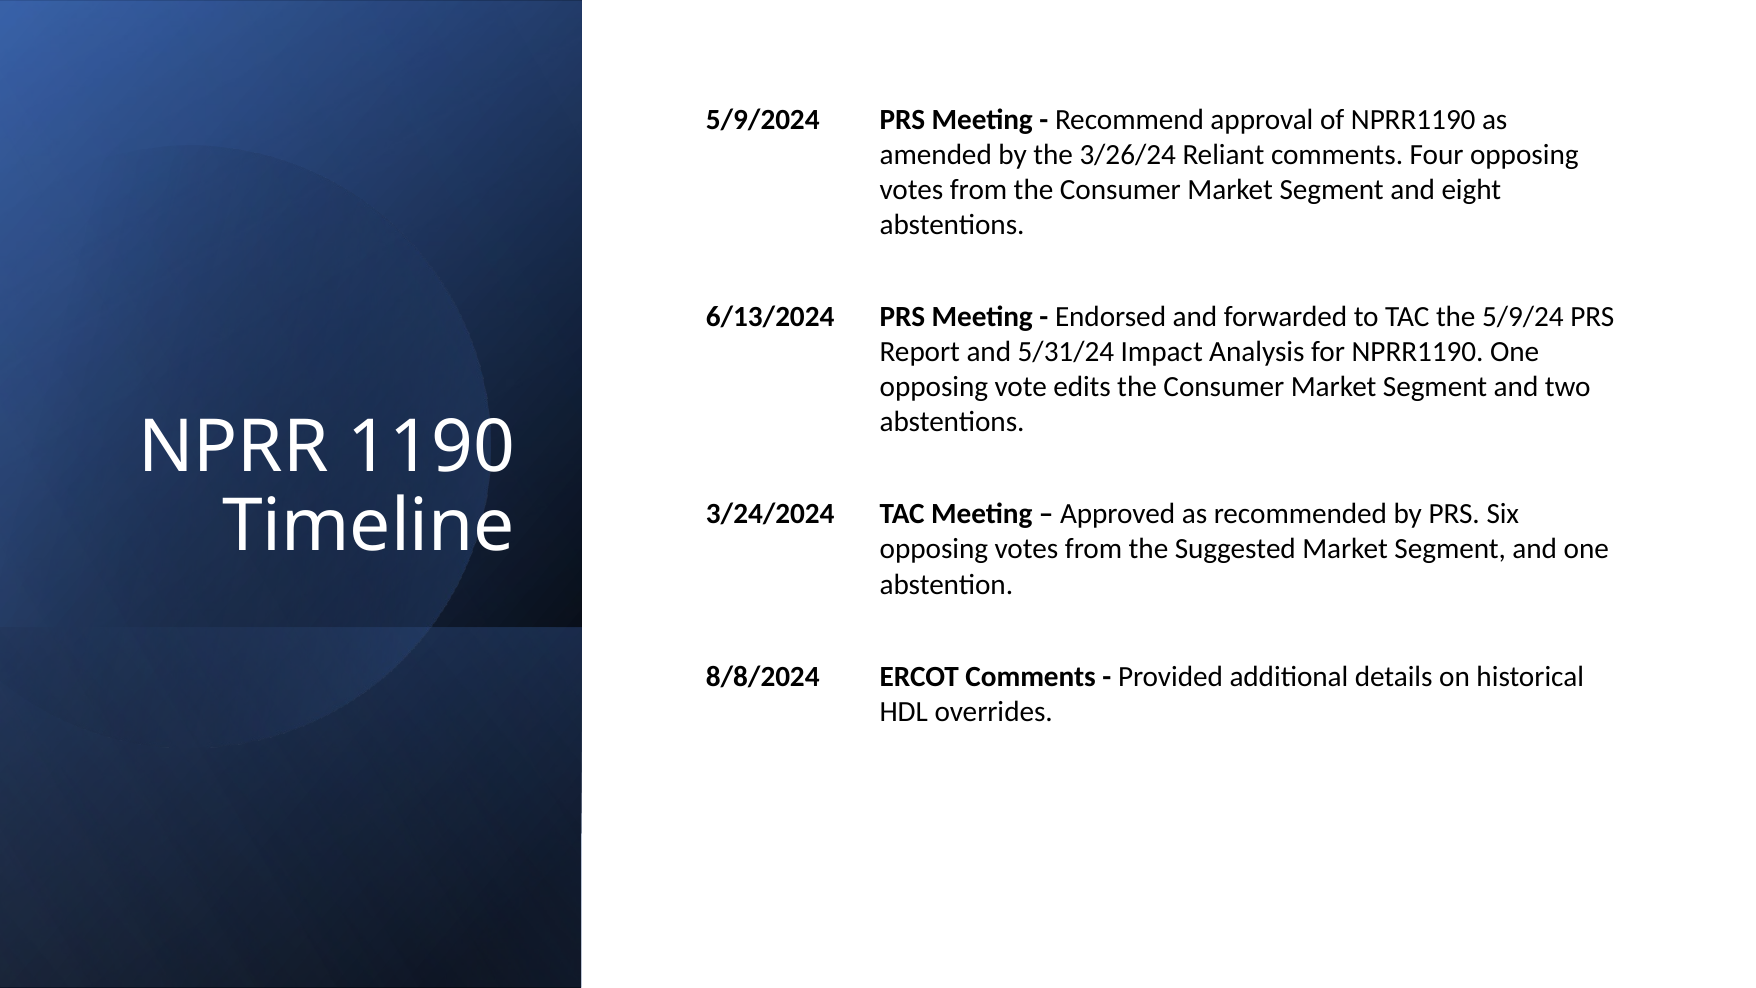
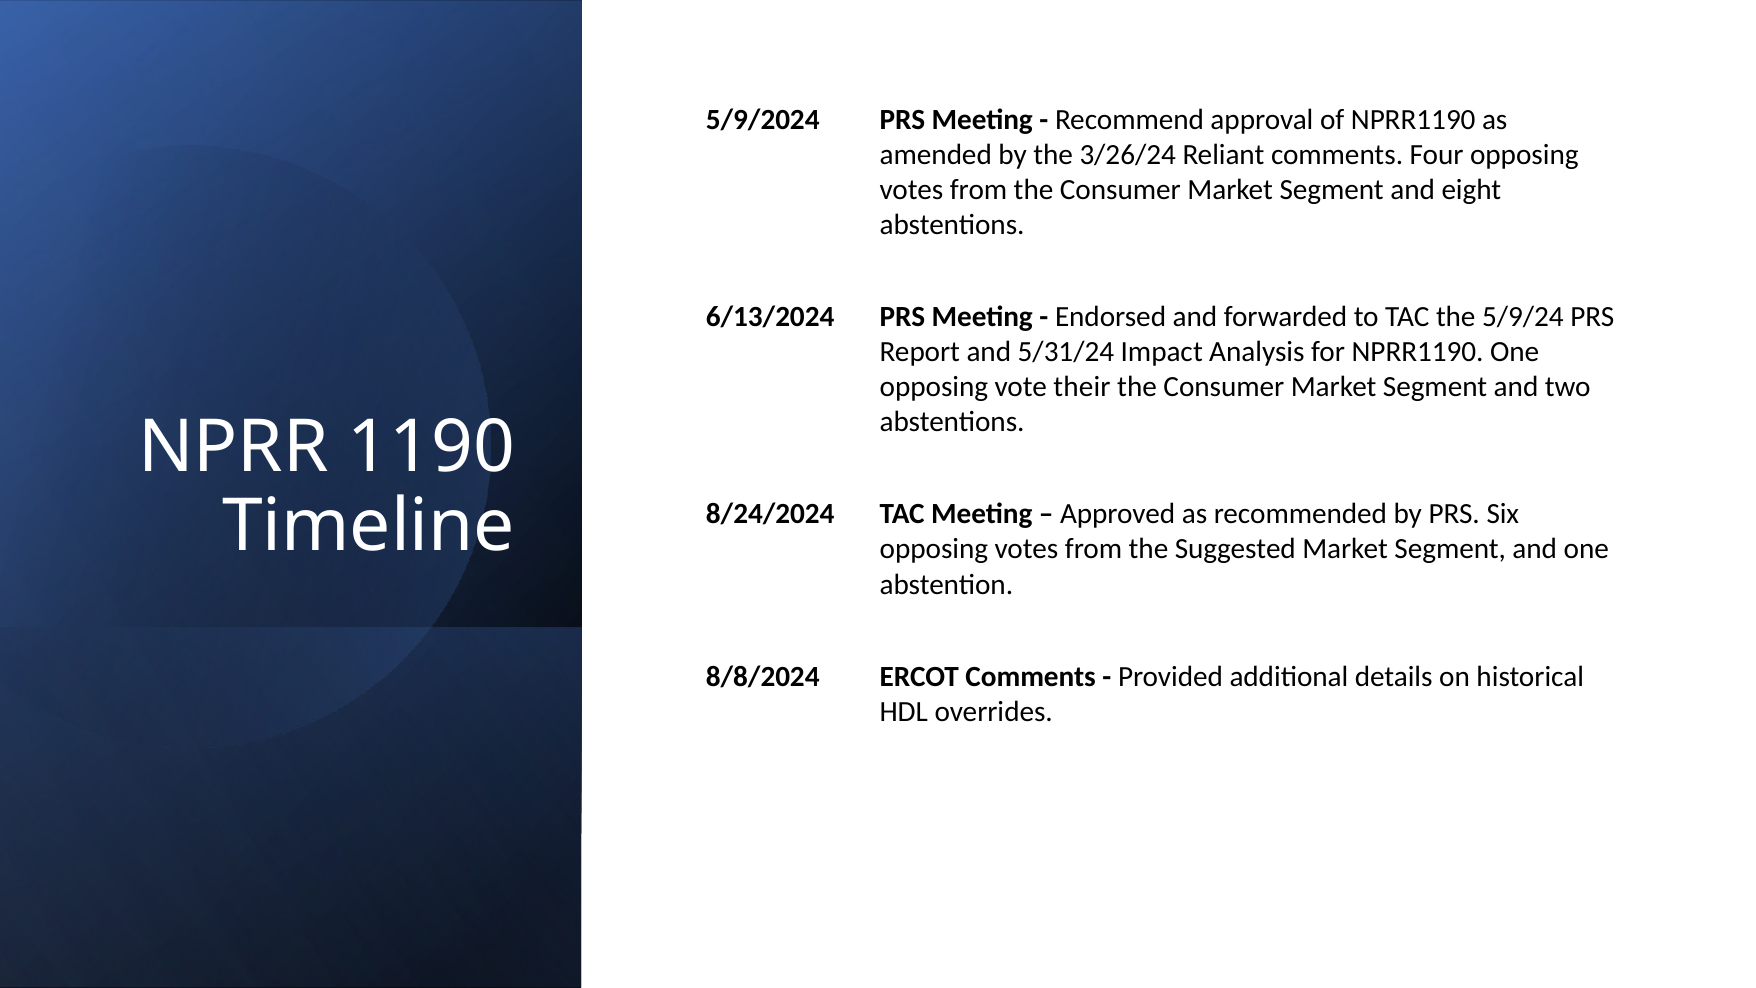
edits: edits -> their (1082, 387)
3/24/2024: 3/24/2024 -> 8/24/2024 (770, 514)
